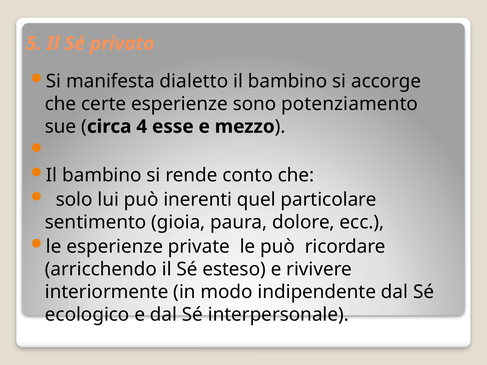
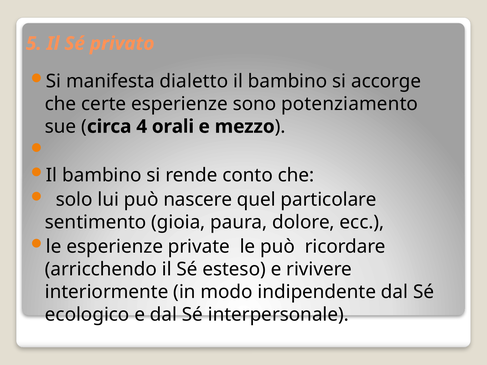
esse: esse -> orali (173, 127)
inerenti: inerenti -> nascere (198, 200)
